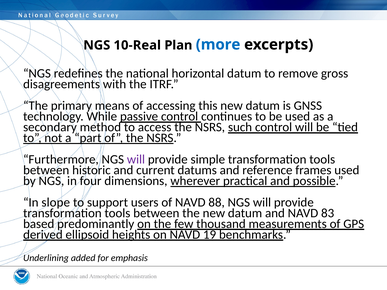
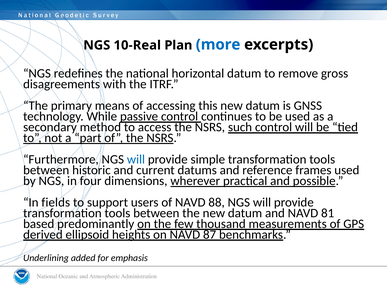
will colour: purple -> blue (136, 160)
slope: slope -> fields (56, 203)
83: 83 -> 81 (328, 213)
19: 19 -> 87 (210, 235)
